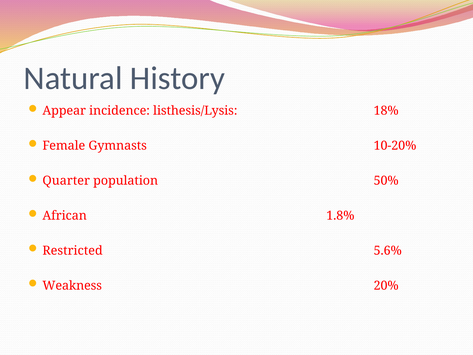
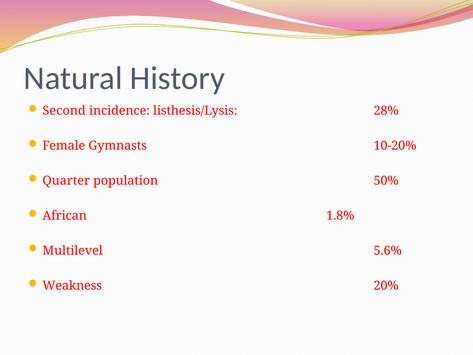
Appear: Appear -> Second (64, 111)
18%: 18% -> 28% (386, 111)
Restricted: Restricted -> Multilevel (73, 251)
